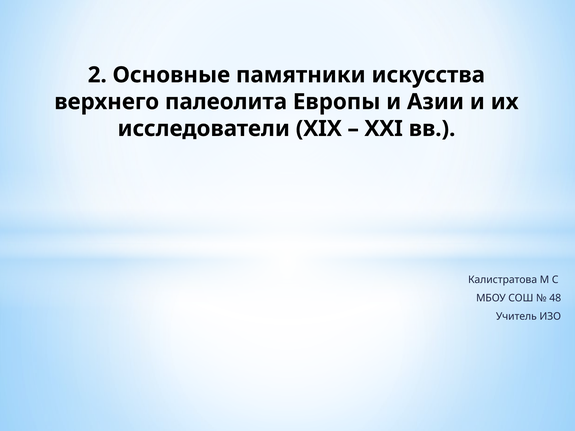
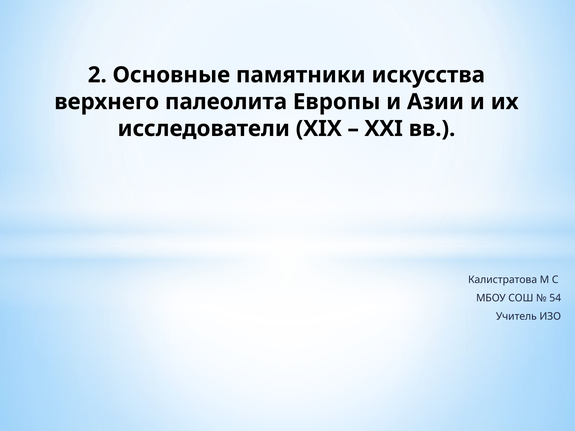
48: 48 -> 54 (555, 298)
